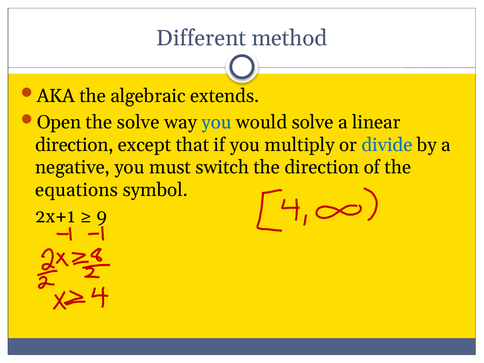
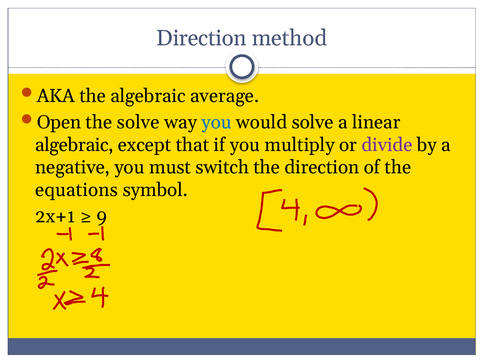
Different: Different -> Direction (201, 38)
extends: extends -> average (225, 96)
direction: direction -> algebraic (74, 145)
divide colour: blue -> purple (387, 145)
